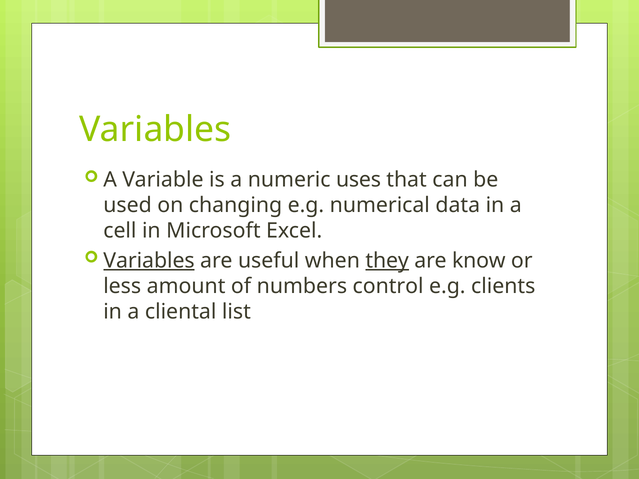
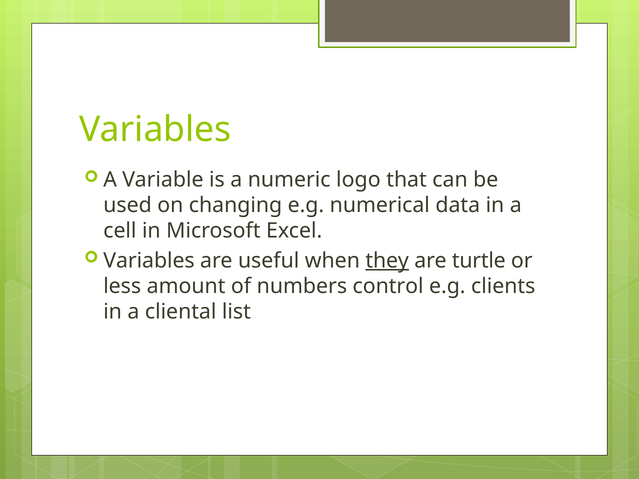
uses: uses -> logo (358, 180)
Variables underline: present -> none (149, 261)
know: know -> turtle (479, 261)
